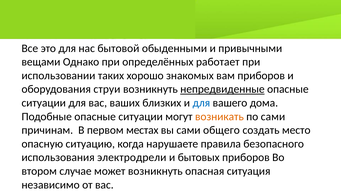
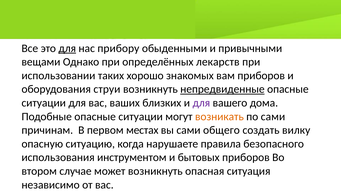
для underline: none -> present (67, 48)
бытовой: бытовой -> прибору (118, 48)
работает: работает -> лекарств (218, 62)
для colour: blue -> purple (201, 103)
место: место -> вилку (296, 130)
электродрели: электродрели -> инструментом (132, 157)
